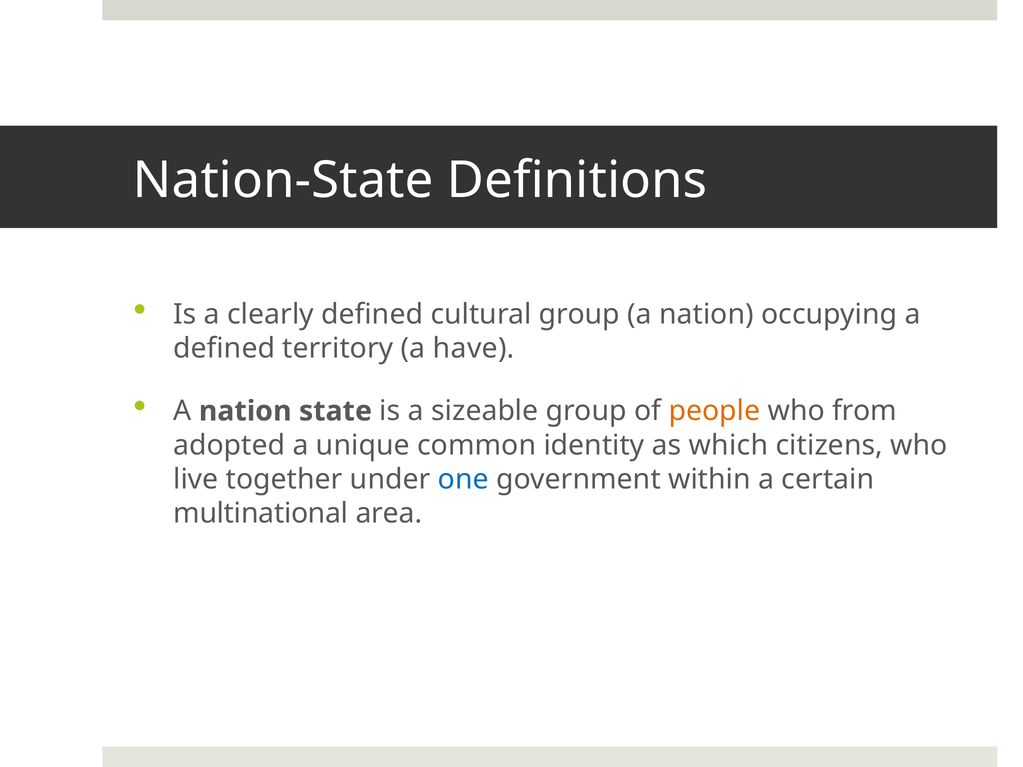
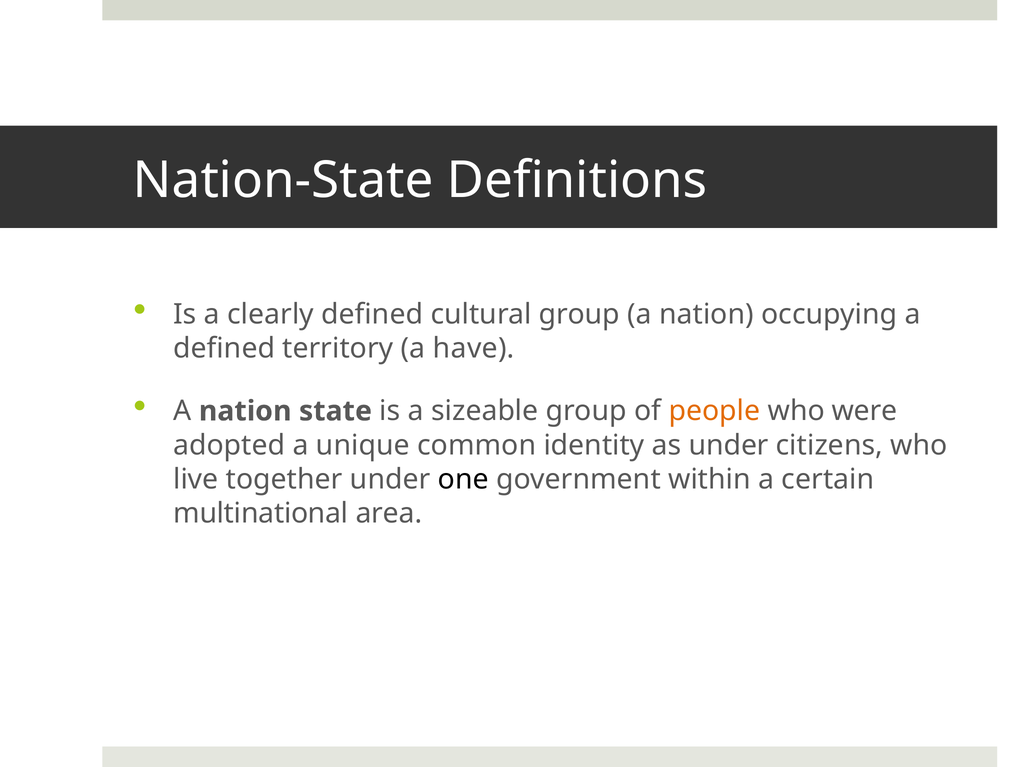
from: from -> were (865, 411)
as which: which -> under (729, 445)
one colour: blue -> black (463, 479)
